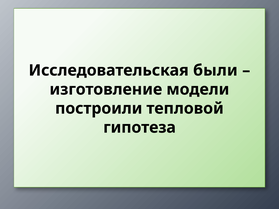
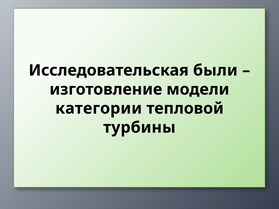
построили: построили -> категории (99, 109)
гипотеза: гипотеза -> турбины (139, 128)
